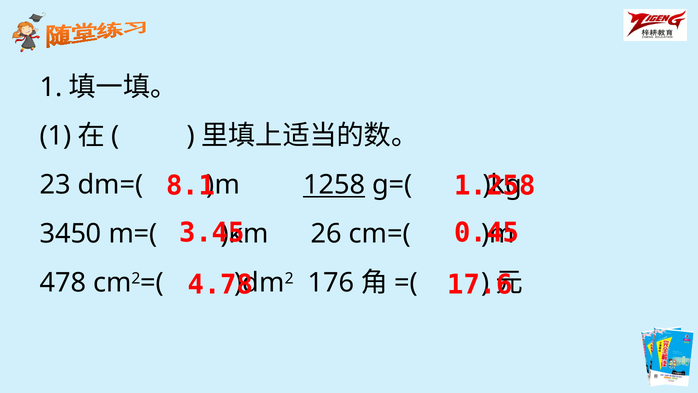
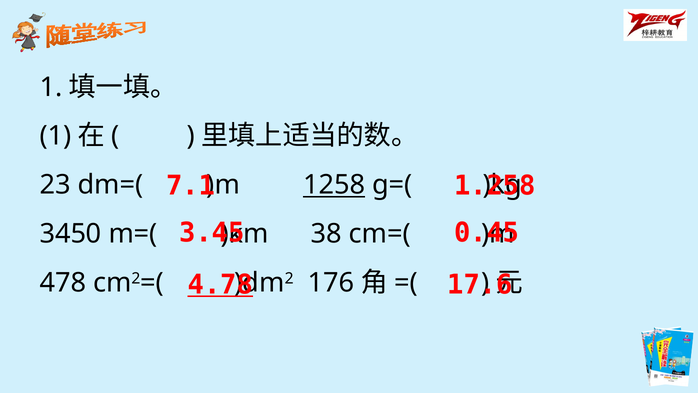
8.1: 8.1 -> 7.1 (191, 186)
26: 26 -> 38 (326, 234)
4.78 underline: none -> present (220, 284)
